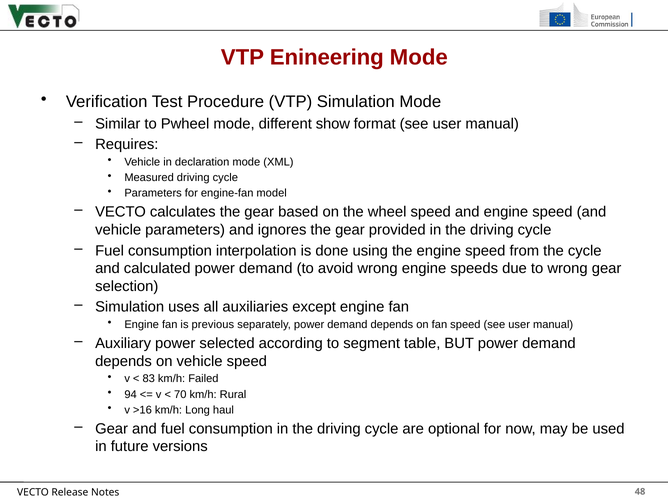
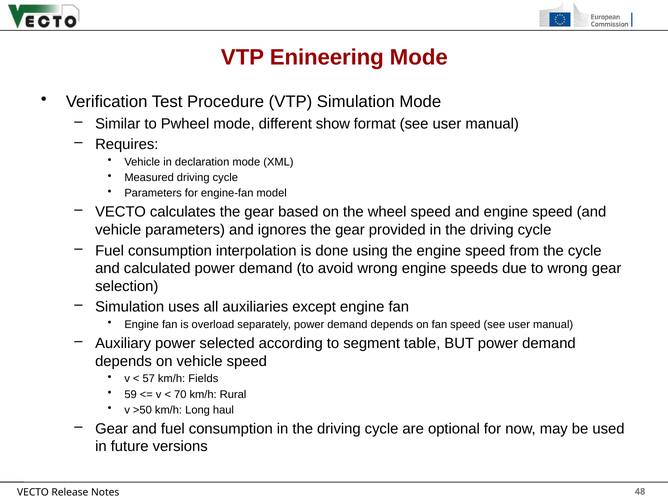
previous: previous -> overload (213, 325)
83: 83 -> 57 (149, 379)
Failed: Failed -> Fields (203, 379)
94: 94 -> 59 (131, 394)
>16: >16 -> >50 (142, 410)
